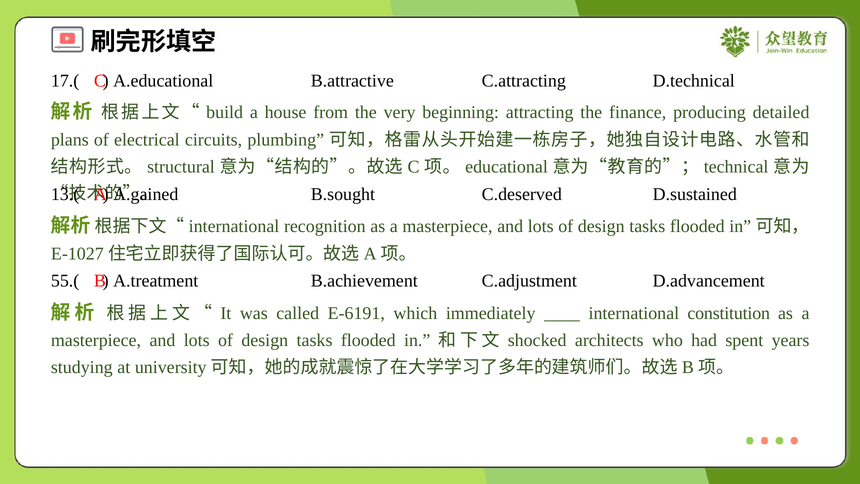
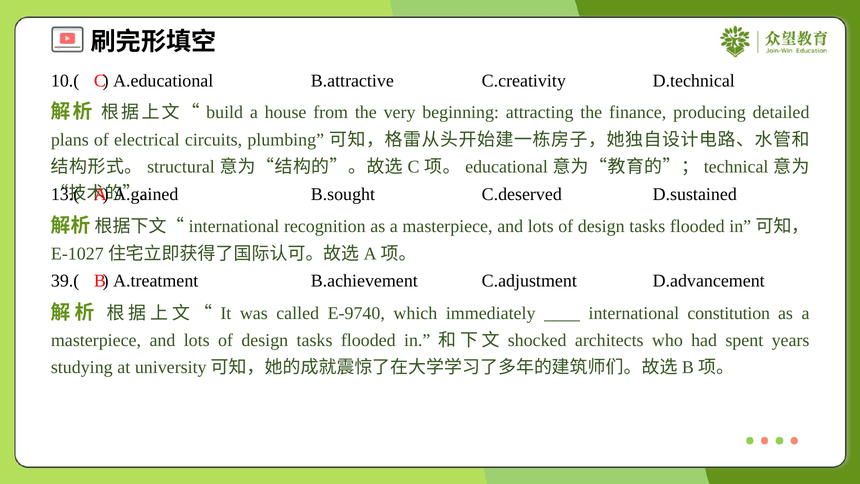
17.(: 17.( -> 10.( (65, 81)
C.attracting: C.attracting -> C.creativity (524, 81)
55.(: 55.( -> 39.( (65, 281)
E-6191: E-6191 -> E-9740 (356, 313)
